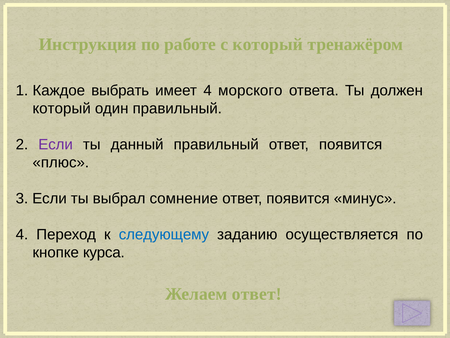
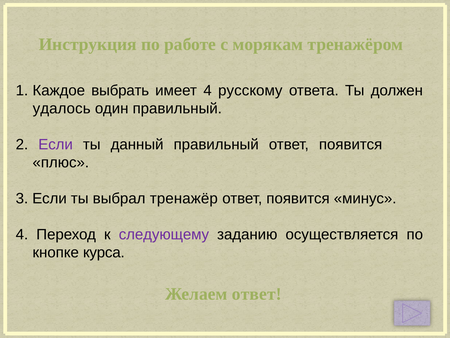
с который: который -> морякам (268, 44)
морского: морского -> русскому (250, 90)
который: который -> удалось (62, 108)
сомнение: сомнение -> тренажёр (184, 198)
следующему colour: blue -> purple (164, 234)
